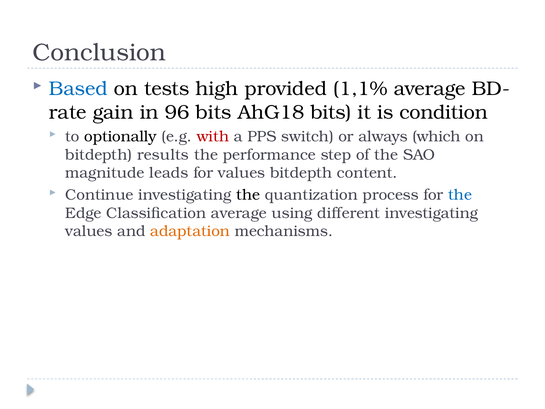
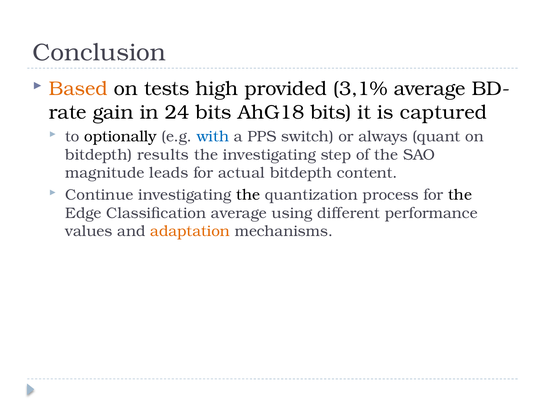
Based colour: blue -> orange (78, 89)
1,1%: 1,1% -> 3,1% (360, 89)
96: 96 -> 24 (177, 112)
condition: condition -> captured (443, 112)
with colour: red -> blue (213, 136)
which: which -> quant (436, 136)
the performance: performance -> investigating (269, 155)
for values: values -> actual (241, 173)
the colour: blue -> black (460, 195)
different investigating: investigating -> performance (431, 213)
